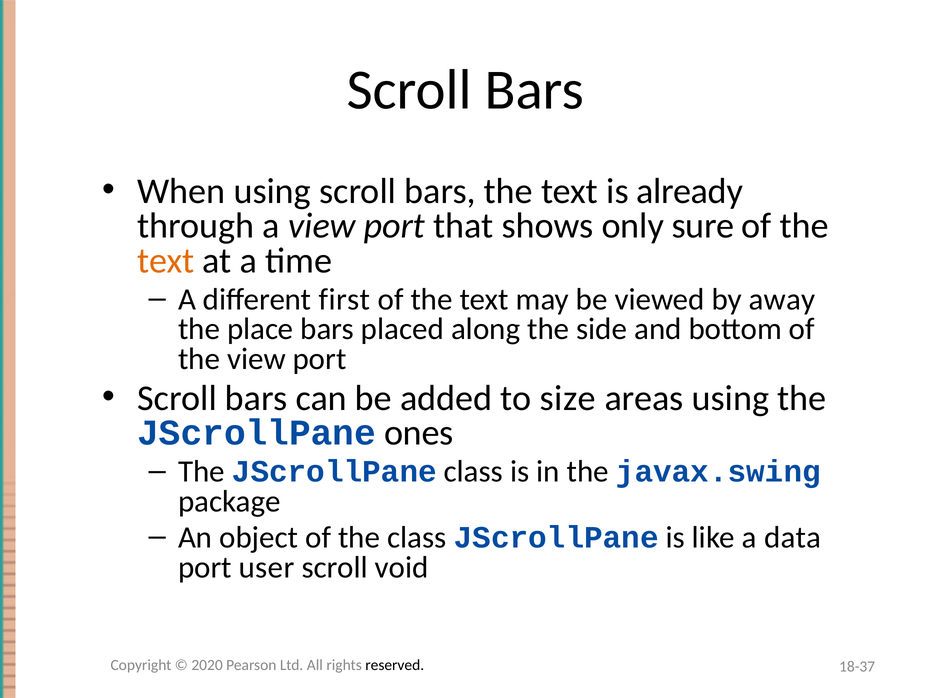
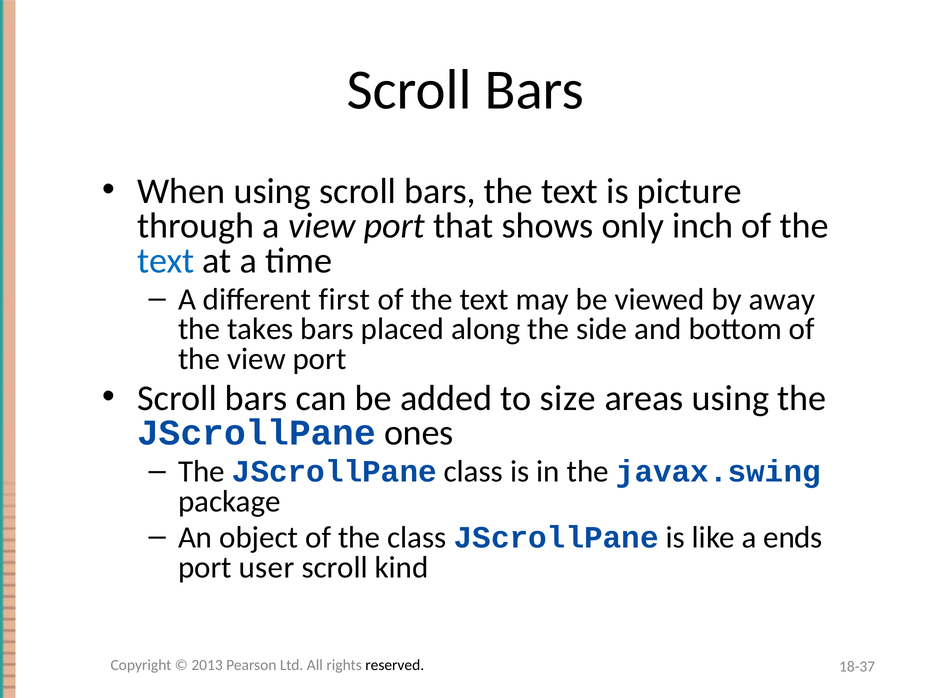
already: already -> picture (689, 191)
sure: sure -> inch (703, 226)
text colour: orange -> blue (166, 261)
place: place -> takes (260, 329)
data: data -> ends (793, 538)
void: void -> kind (402, 567)
2020: 2020 -> 2013 (207, 665)
